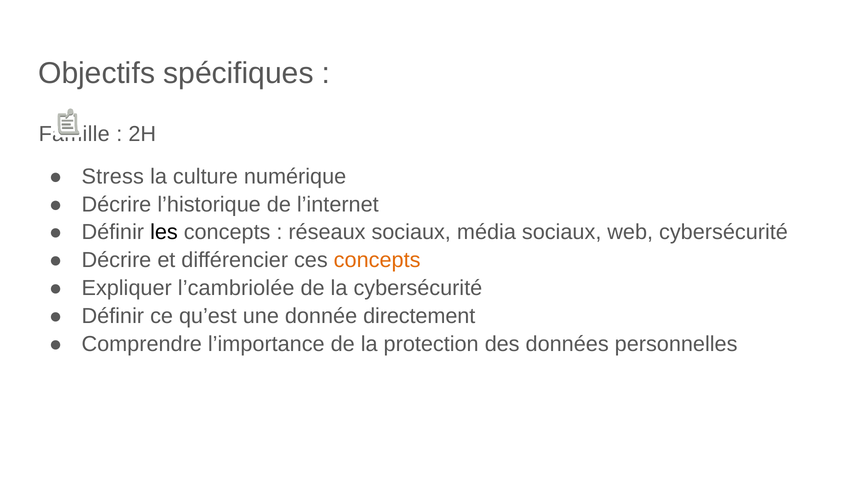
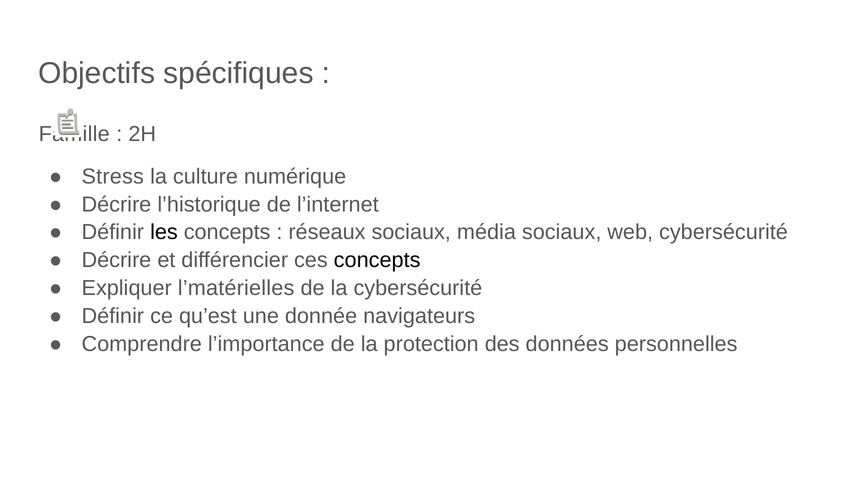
concepts colour: orange -> black (377, 260)
l’cambriolée: l’cambriolée -> l’matérielles (236, 288)
directement: directement -> navigateurs (419, 316)
